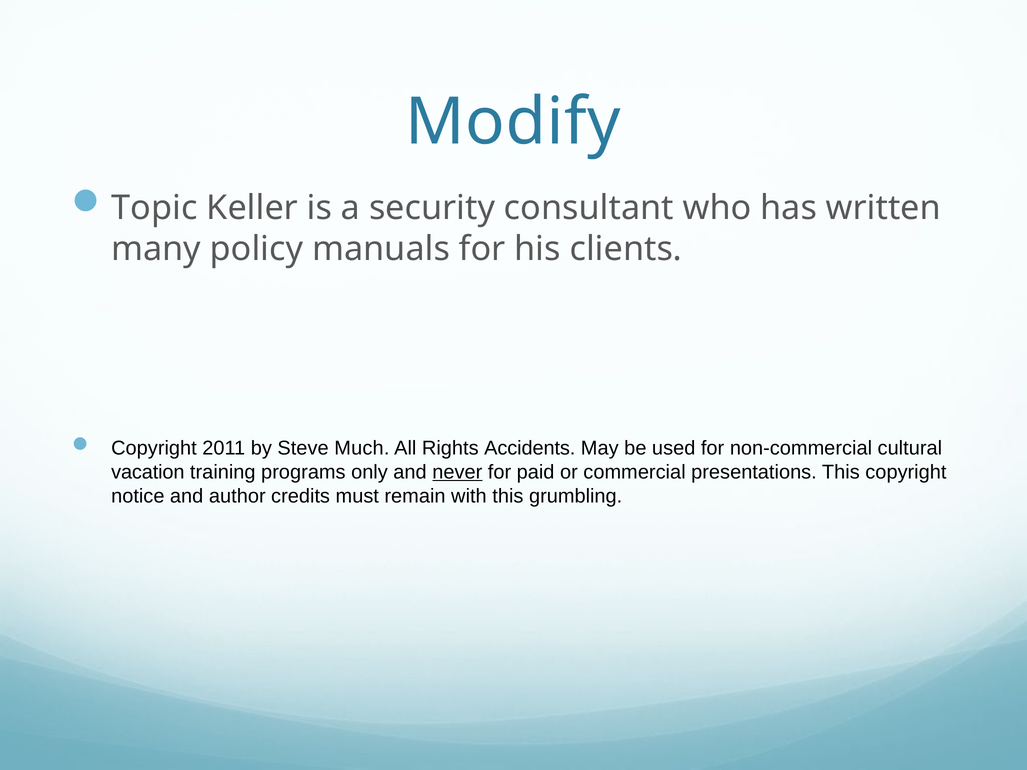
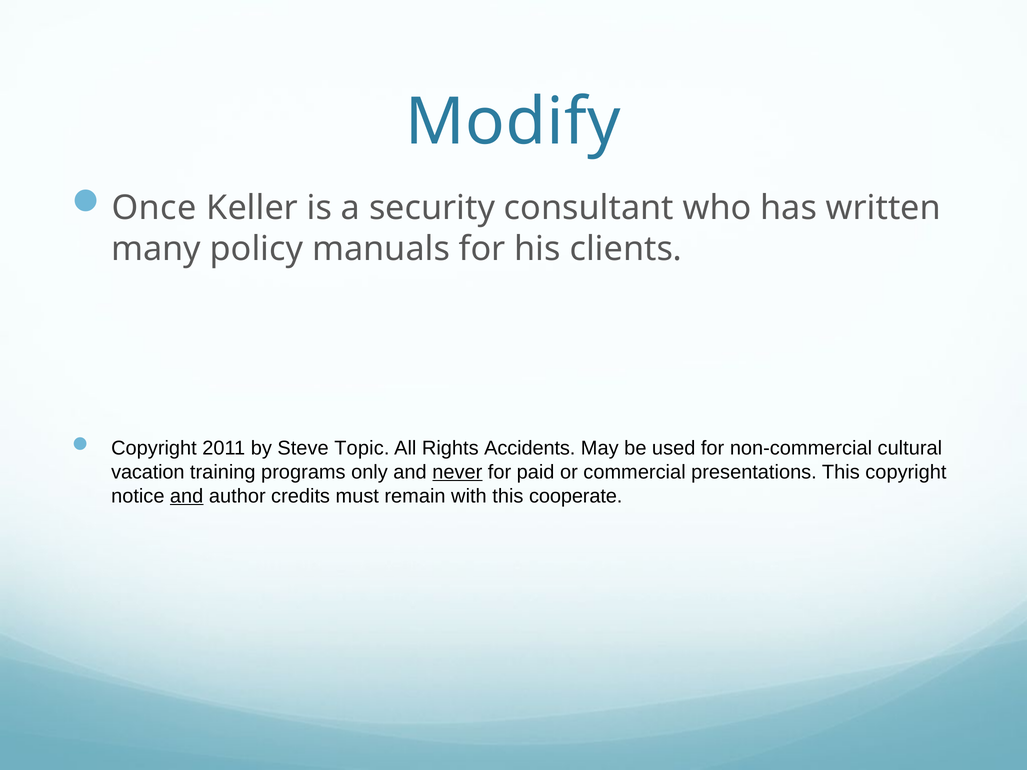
Topic: Topic -> Once (154, 208)
Much: Much -> Topic (362, 448)
and underline: none -> present (187, 496)
grumbling: grumbling -> cooperate (576, 496)
